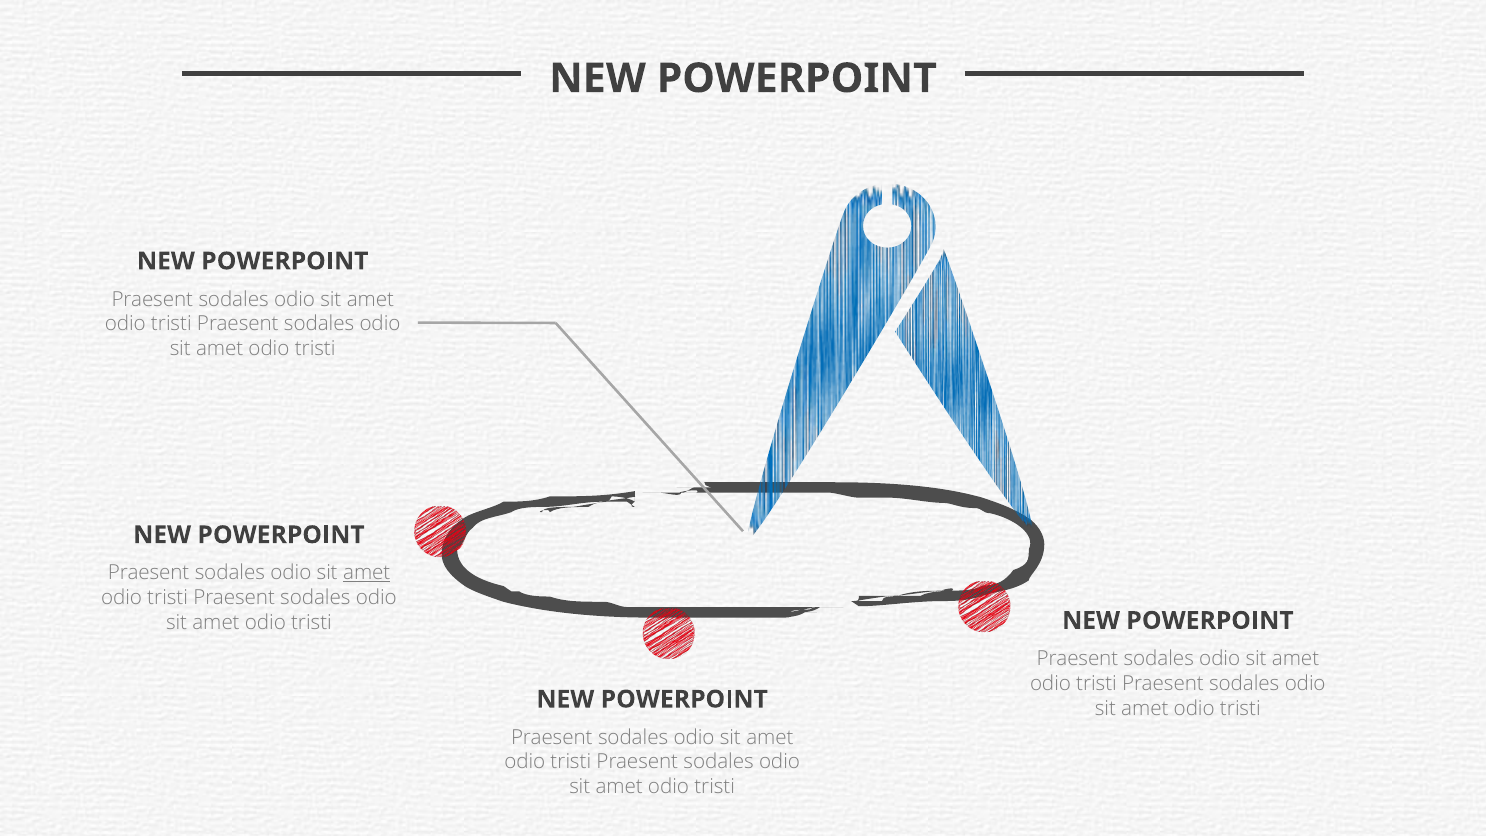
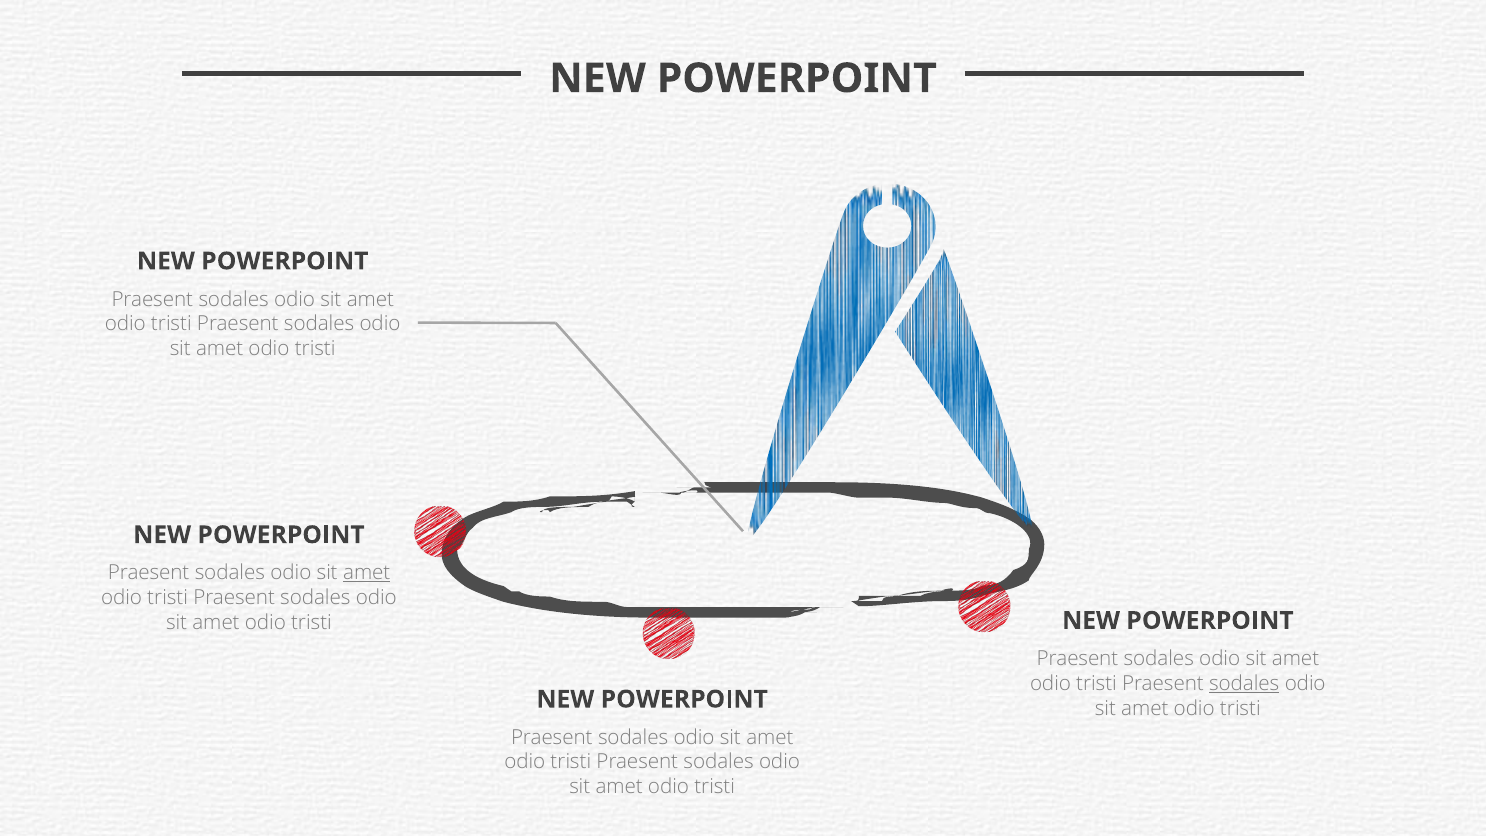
sodales underline: none -> present (1244, 683)
